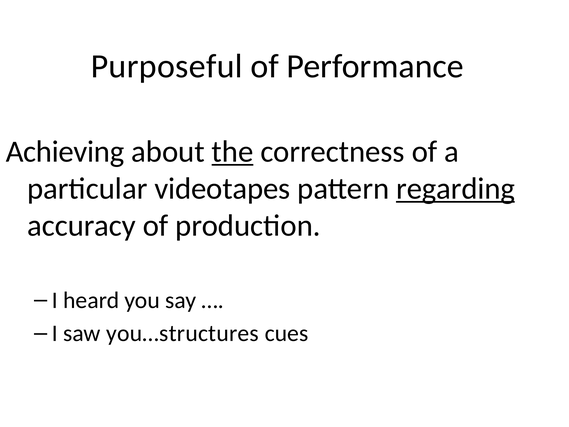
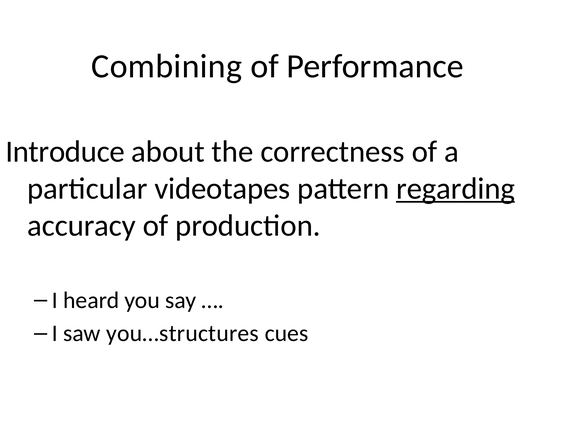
Purposeful: Purposeful -> Combining (167, 66)
Achieving: Achieving -> Introduce (65, 152)
the underline: present -> none (233, 152)
